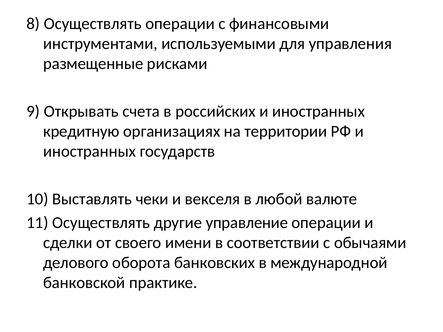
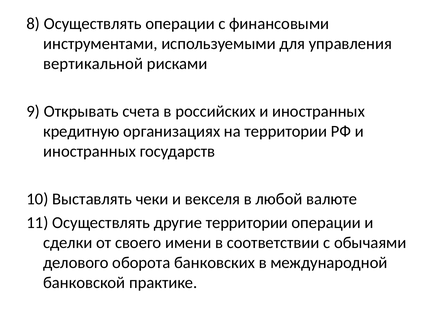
размещенные: размещенные -> вертикальной (93, 64)
другие управление: управление -> территории (247, 223)
